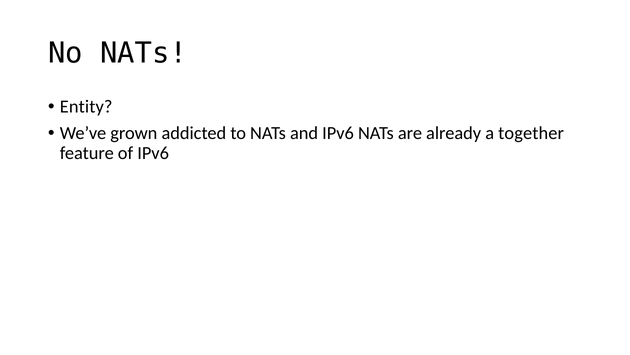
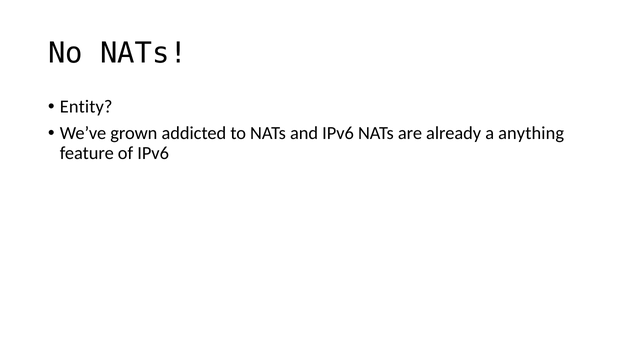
together: together -> anything (531, 133)
